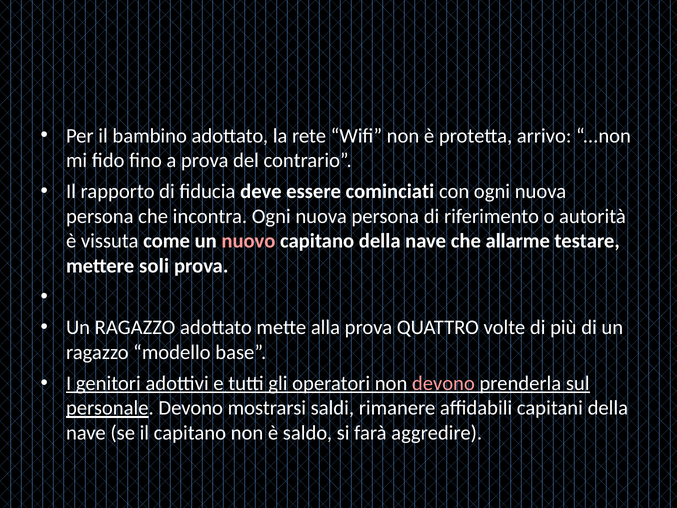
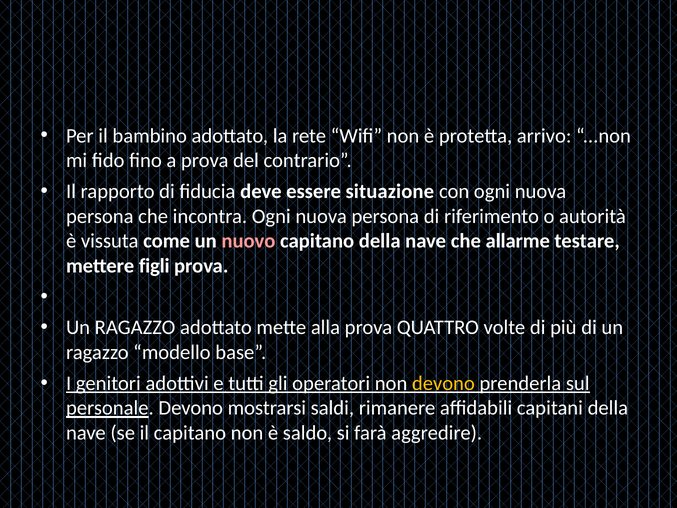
cominciati: cominciati -> situazione (390, 191)
soli: soli -> figli (154, 266)
devono colour: pink -> yellow (443, 383)
